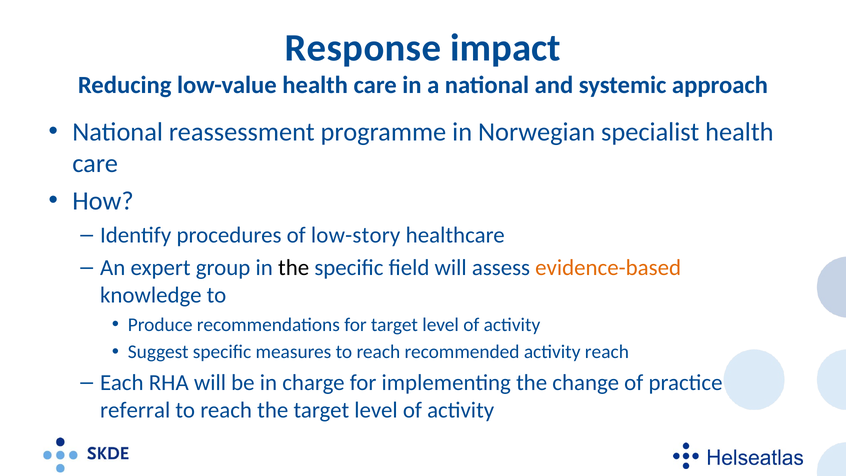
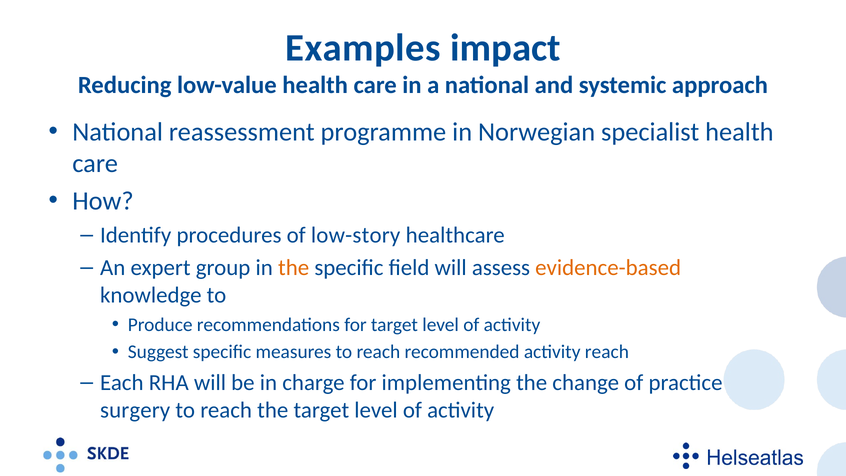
Response: Response -> Examples (363, 48)
the colour: black -> orange (294, 268)
referral: referral -> surgery (135, 410)
